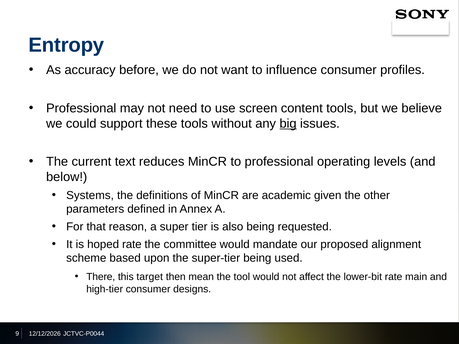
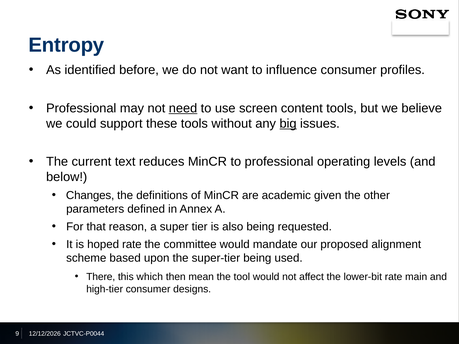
accuracy: accuracy -> identified (90, 70)
need underline: none -> present (183, 108)
Systems: Systems -> Changes (90, 195)
target: target -> which (150, 277)
